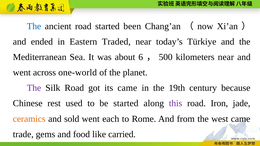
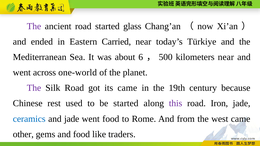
The colour: blue -> purple (34, 26)
been: been -> glass (132, 26)
Traded: Traded -> Carried (116, 42)
ceramics colour: orange -> blue (29, 119)
and sold: sold -> jade (72, 119)
went each: each -> food (111, 119)
trade: trade -> other (23, 134)
carried: carried -> traders (122, 134)
